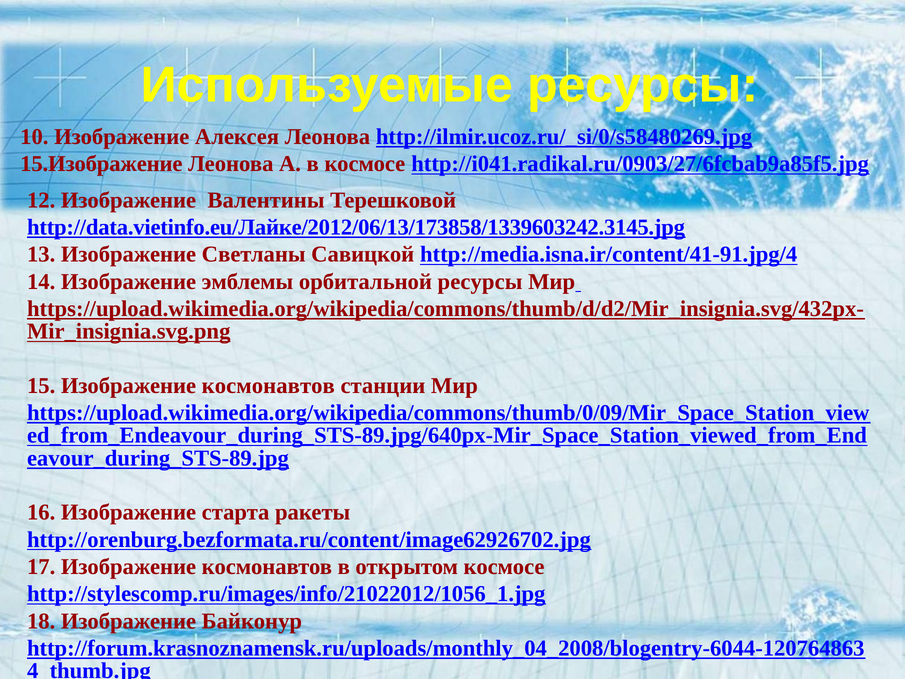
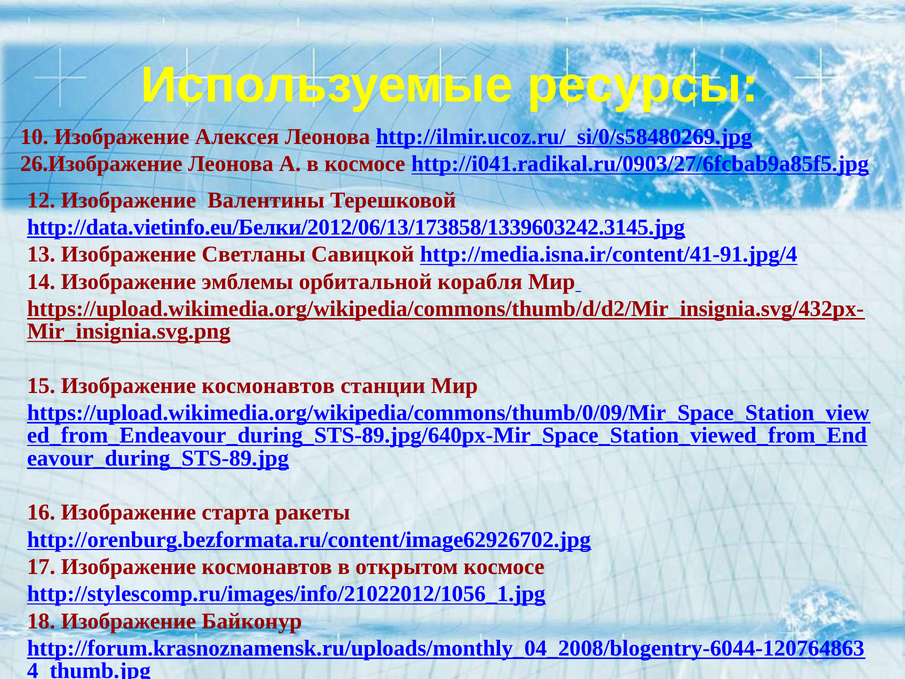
15.Изображение: 15.Изображение -> 26.Изображение (101, 164)
http://data.vietinfo.eu/Лайке/2012/06/13/173858/1339603242.3145.jpg: http://data.vietinfo.eu/Лайке/2012/06/13/173858/1339603242.3145.jpg -> http://data.vietinfo.eu/Белки/2012/06/13/173858/1339603242.3145.jpg (356, 227)
орбитальной ресурсы: ресурсы -> корабля (480, 281)
